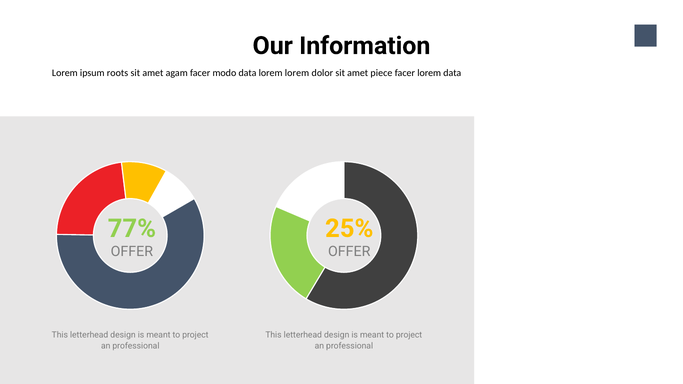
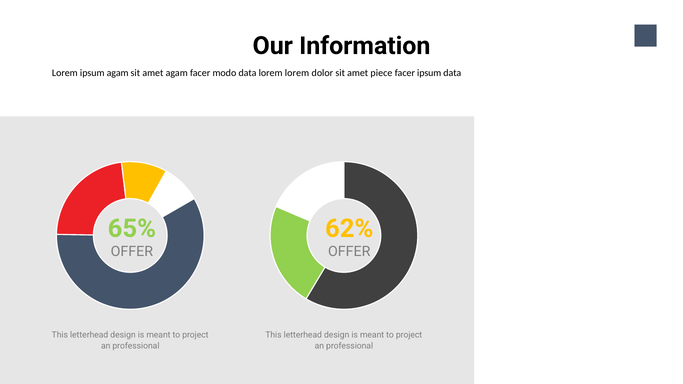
ipsum roots: roots -> agam (118, 73)
facer lorem: lorem -> ipsum (429, 73)
77%: 77% -> 65% (132, 229)
25%: 25% -> 62% (349, 229)
